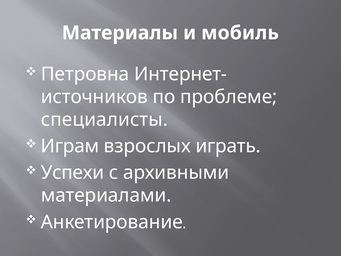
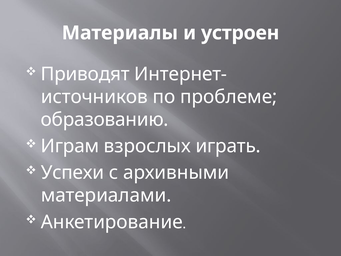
мобиль: мобиль -> устроен (240, 33)
Петровна: Петровна -> Приводят (85, 74)
специалисты: специалисты -> образованию (105, 120)
